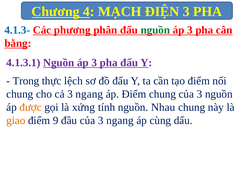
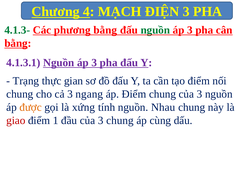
4.1.3- colour: blue -> green (17, 30)
phương phân: phân -> bằng (105, 30)
Trong: Trong -> Trạng (26, 81)
lệch: lệch -> gian (74, 81)
giao colour: orange -> red (16, 121)
9: 9 -> 1 (56, 121)
của 3 ngang: ngang -> chung (120, 121)
